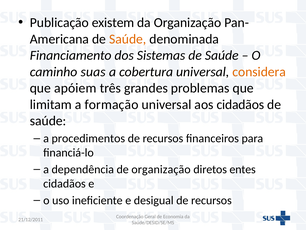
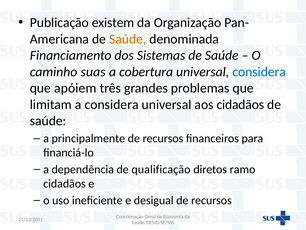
considera colour: orange -> blue (259, 72)
a formação: formação -> considera (112, 104)
procedimentos: procedimentos -> principalmente (88, 138)
de organização: organização -> qualificação (161, 169)
entes: entes -> ramo (243, 169)
